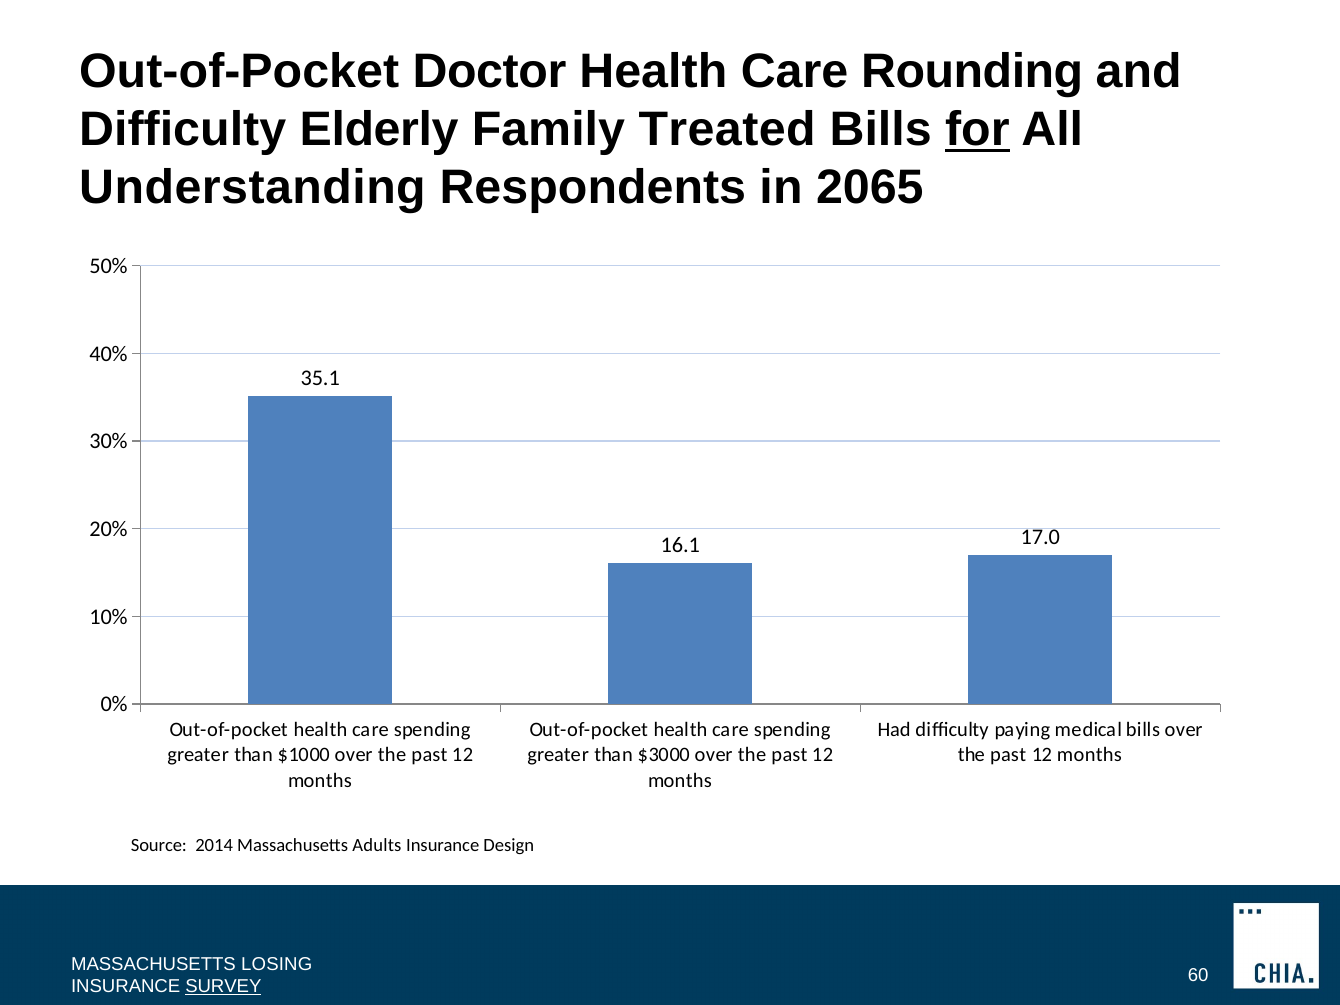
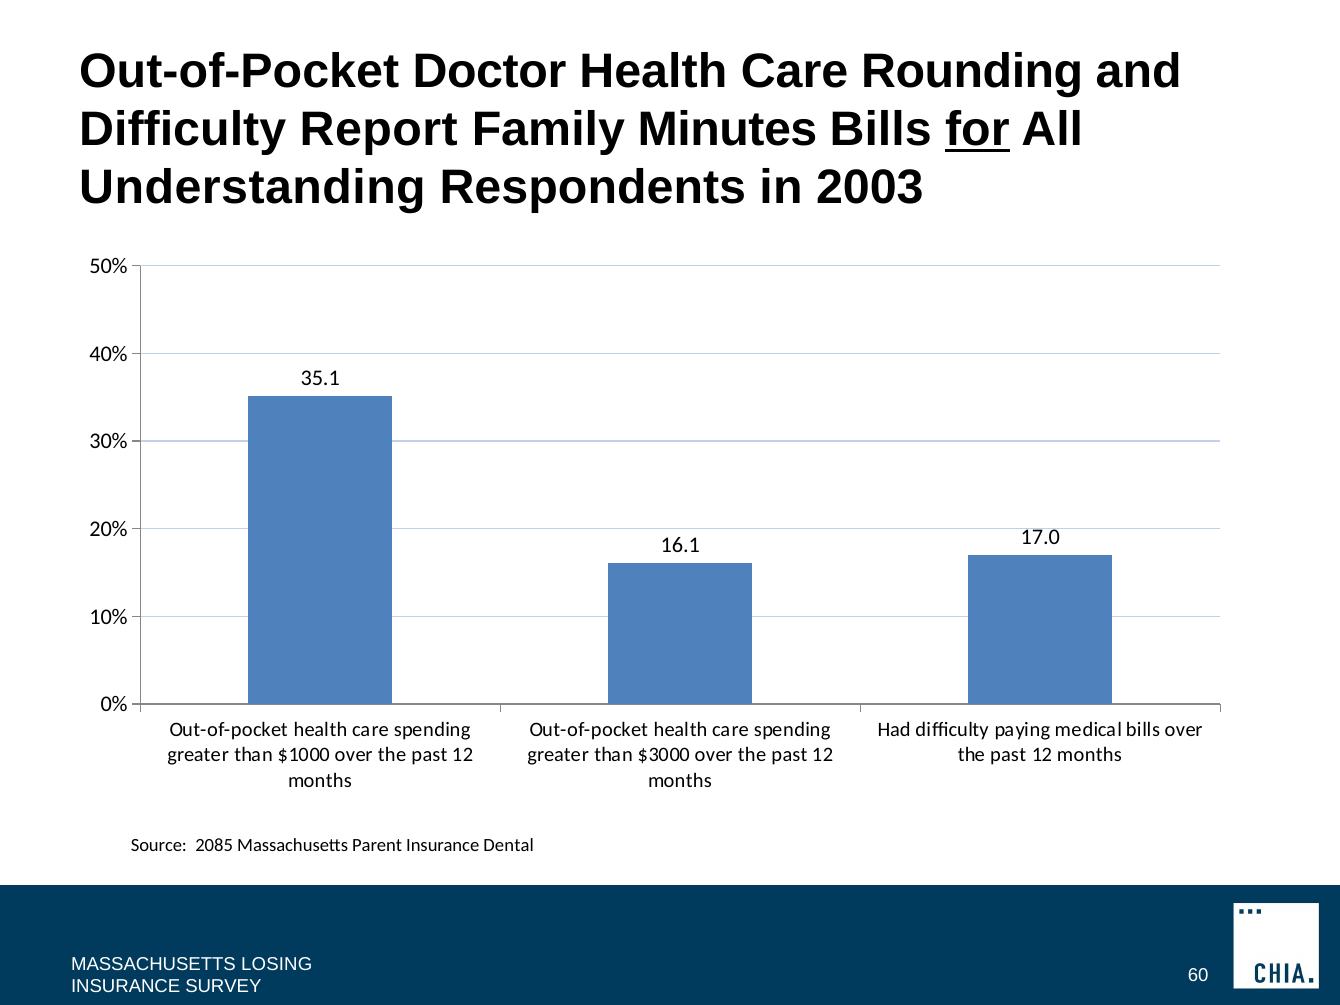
Elderly: Elderly -> Report (379, 129)
Treated: Treated -> Minutes (728, 129)
2065: 2065 -> 2003 (870, 187)
2014: 2014 -> 2085 (214, 845)
Adults: Adults -> Parent (377, 845)
Design: Design -> Dental (509, 845)
SURVEY underline: present -> none (223, 987)
